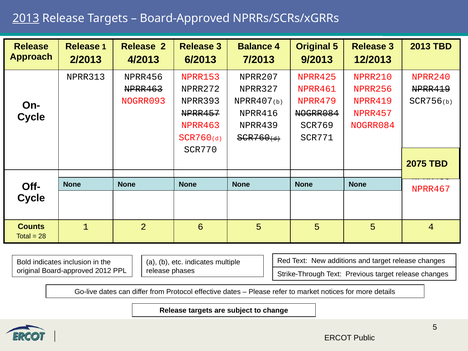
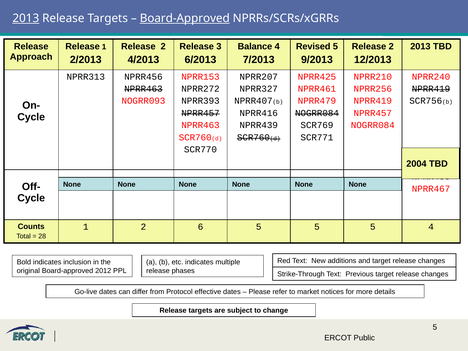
Board-Approved underline: none -> present (185, 18)
Original: Original -> Revised (313, 47)
3: 3 -> 2 (391, 47)
2075: 2075 -> 2004 (416, 164)
